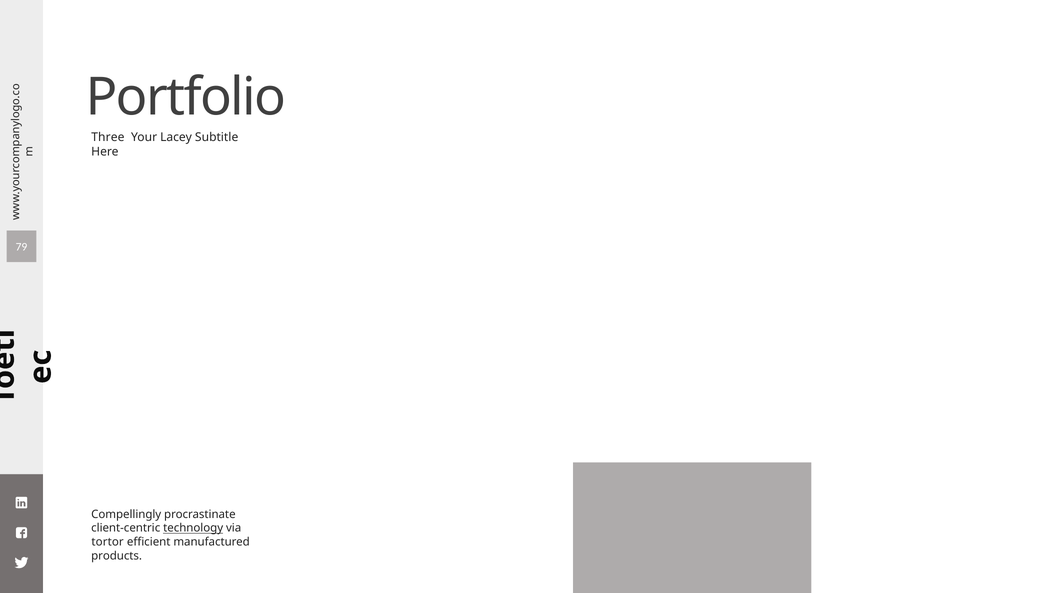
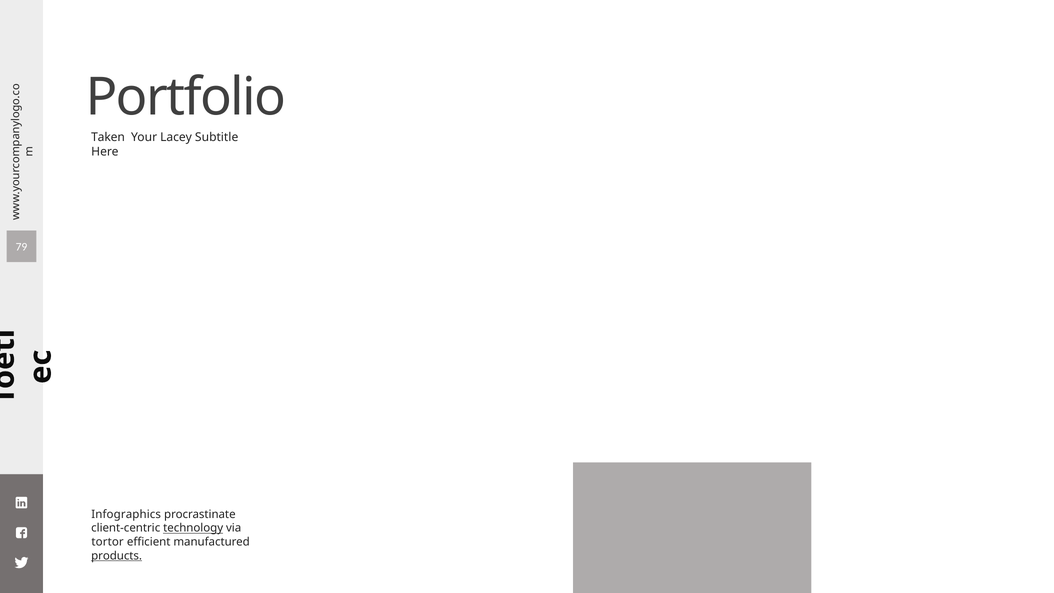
Three: Three -> Taken (108, 137)
Compellingly: Compellingly -> Infographics (126, 514)
products underline: none -> present (117, 556)
